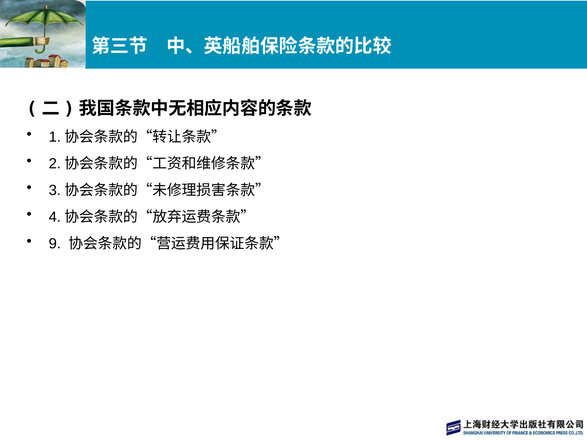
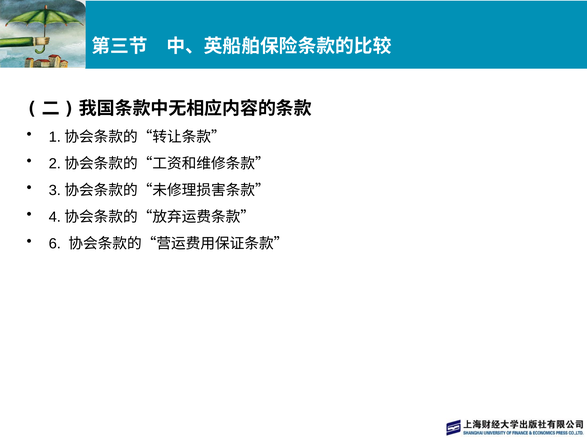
9: 9 -> 6 (55, 244)
